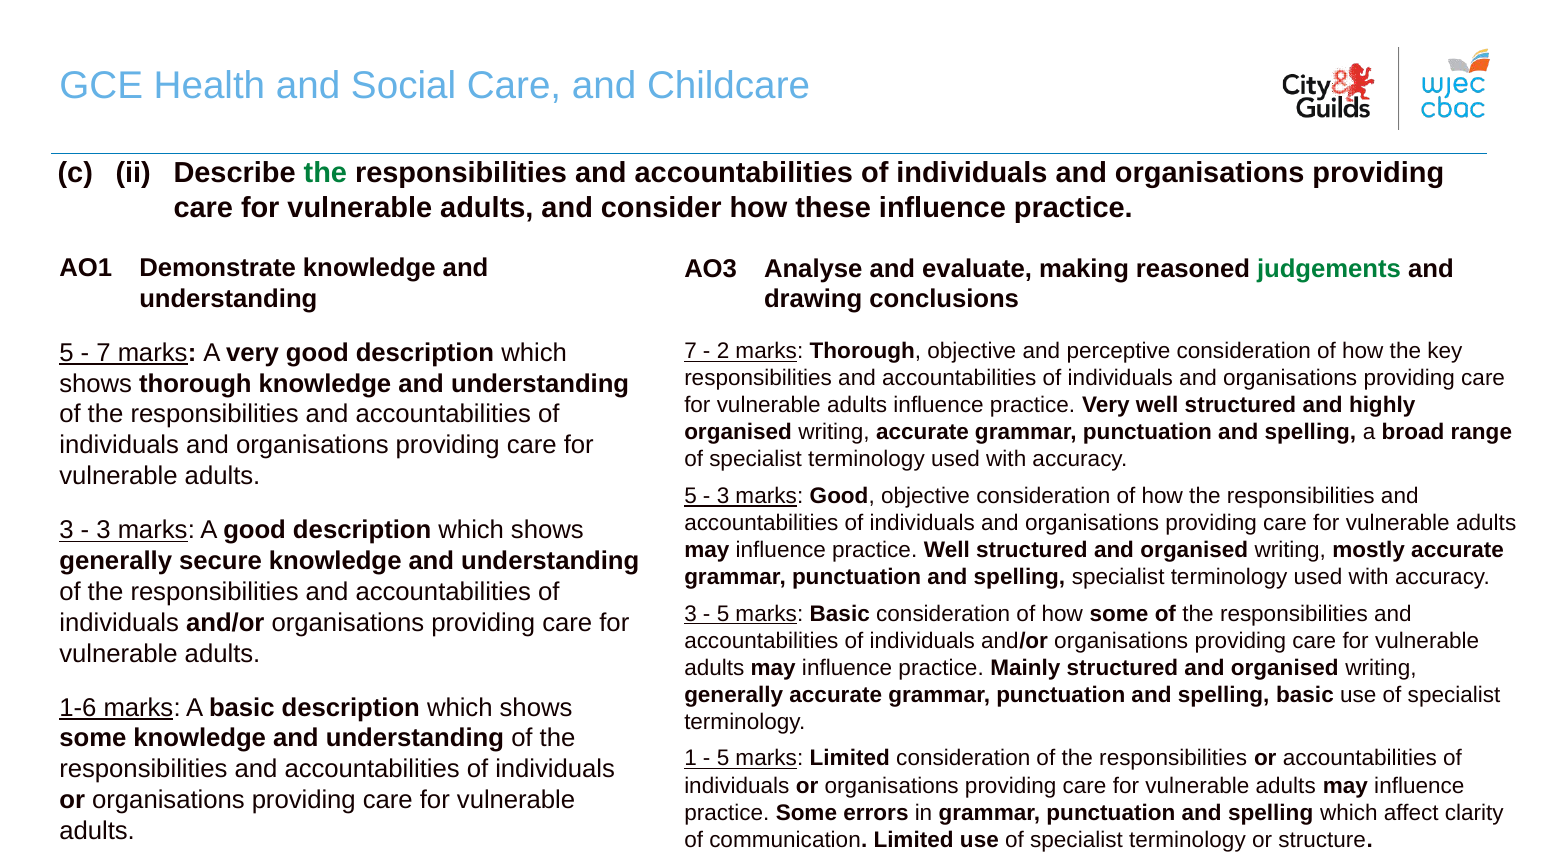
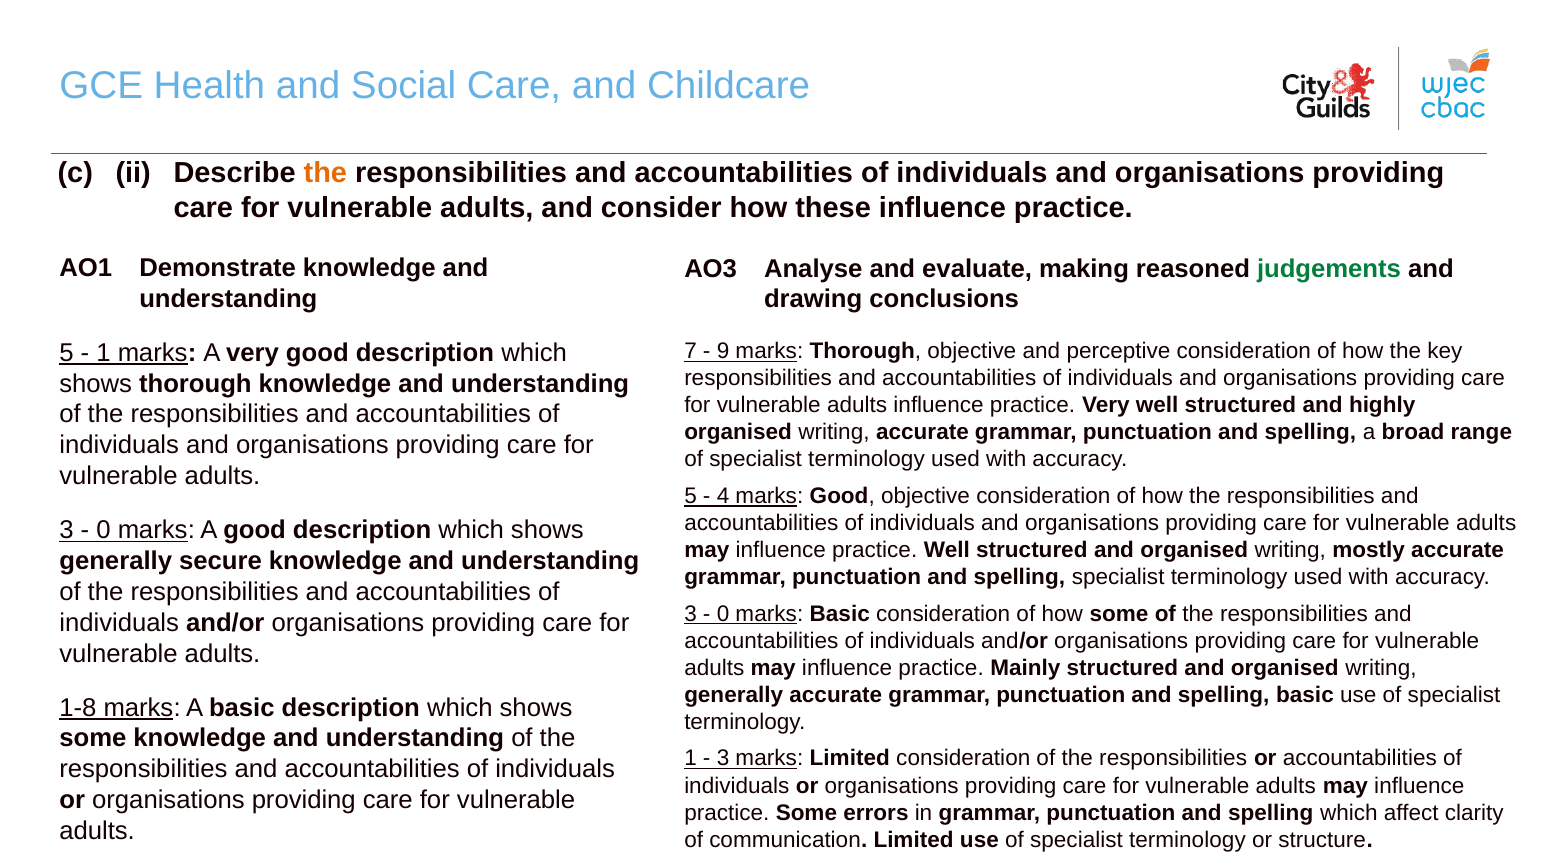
the colour: green -> orange (325, 173)
7: 7 -> 1 (104, 353)
2: 2 -> 9 (723, 351)
3: 3 -> 4 (723, 496)
3: 3 -> 0 (104, 530)
5: 5 -> 0 (723, 614)
1-6: 1-6 -> 1-8 (78, 708)
5: 5 -> 3 (723, 759)
